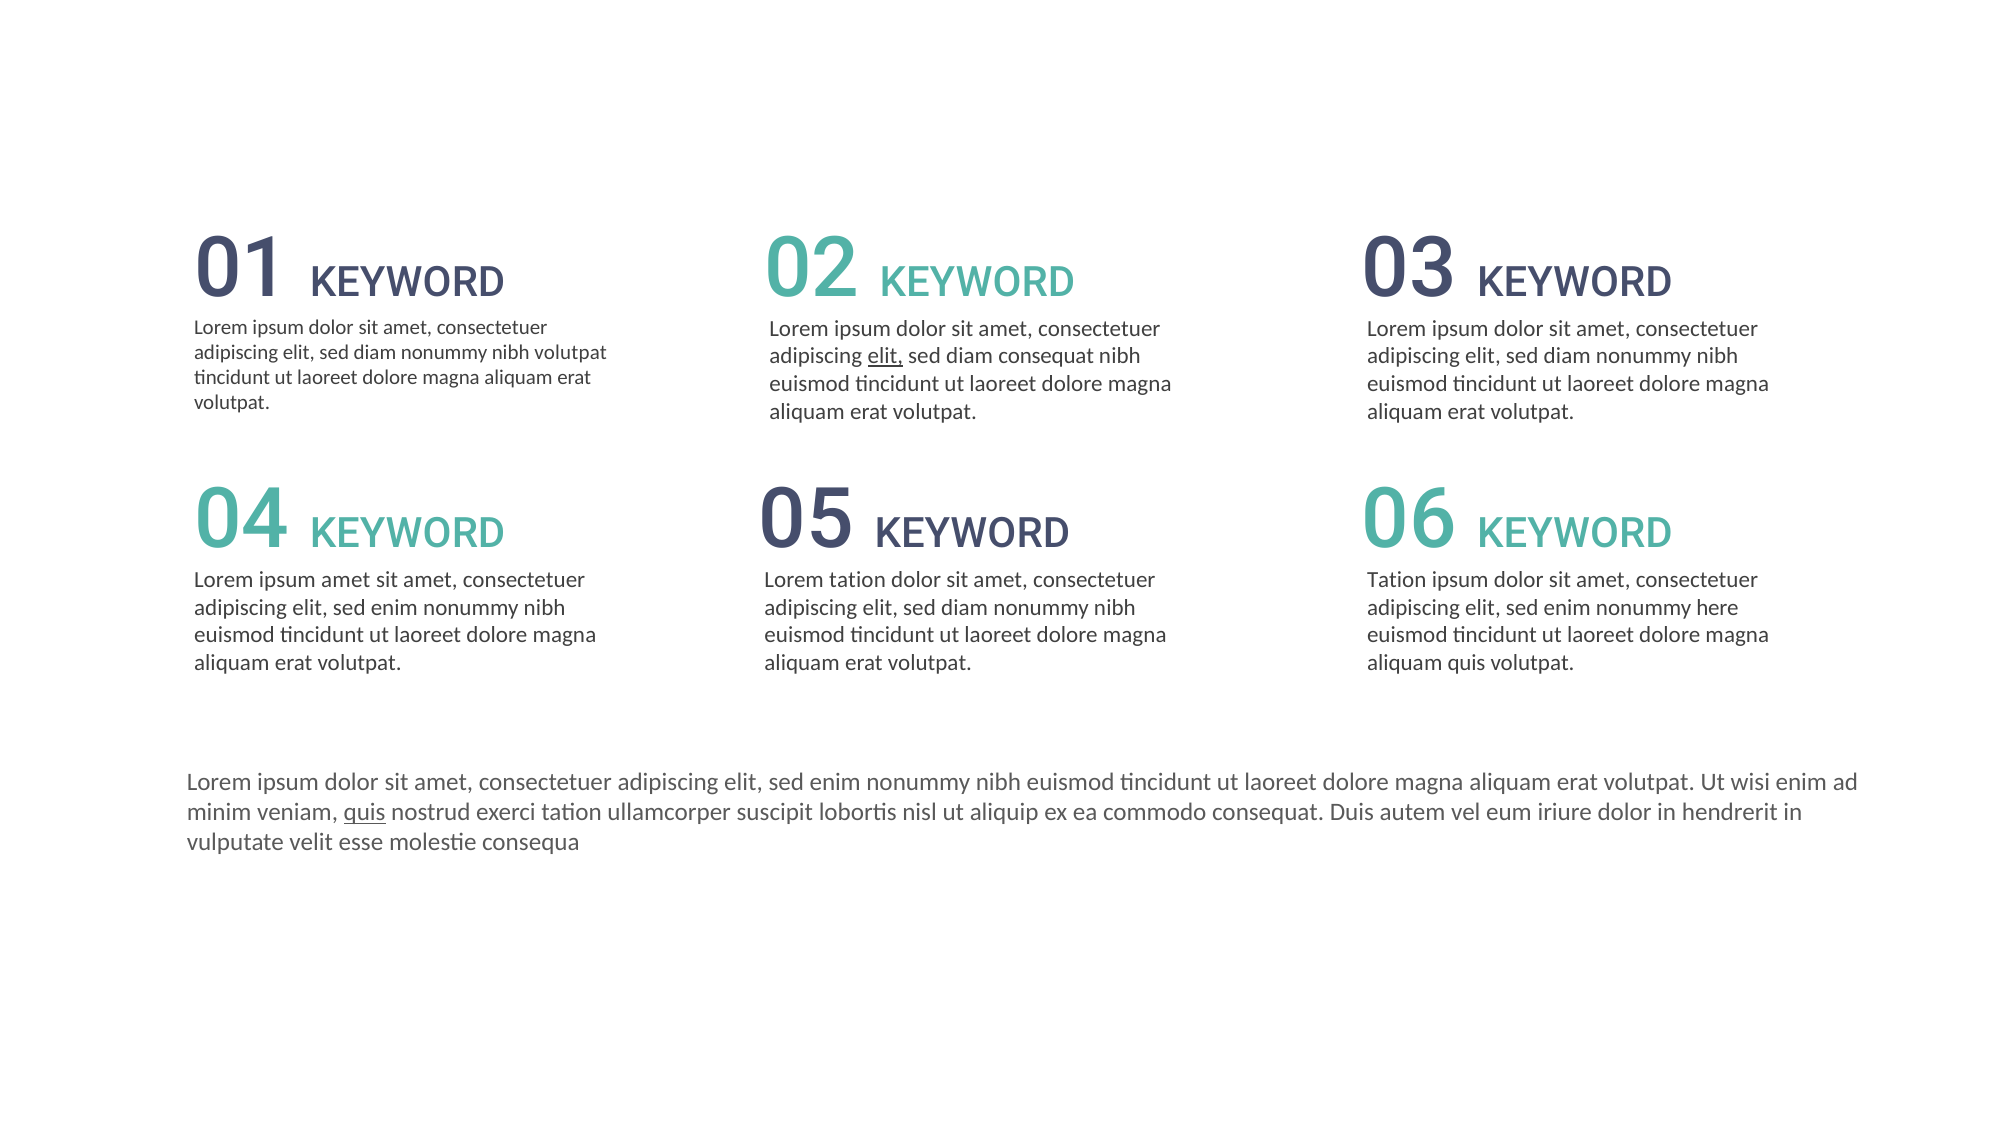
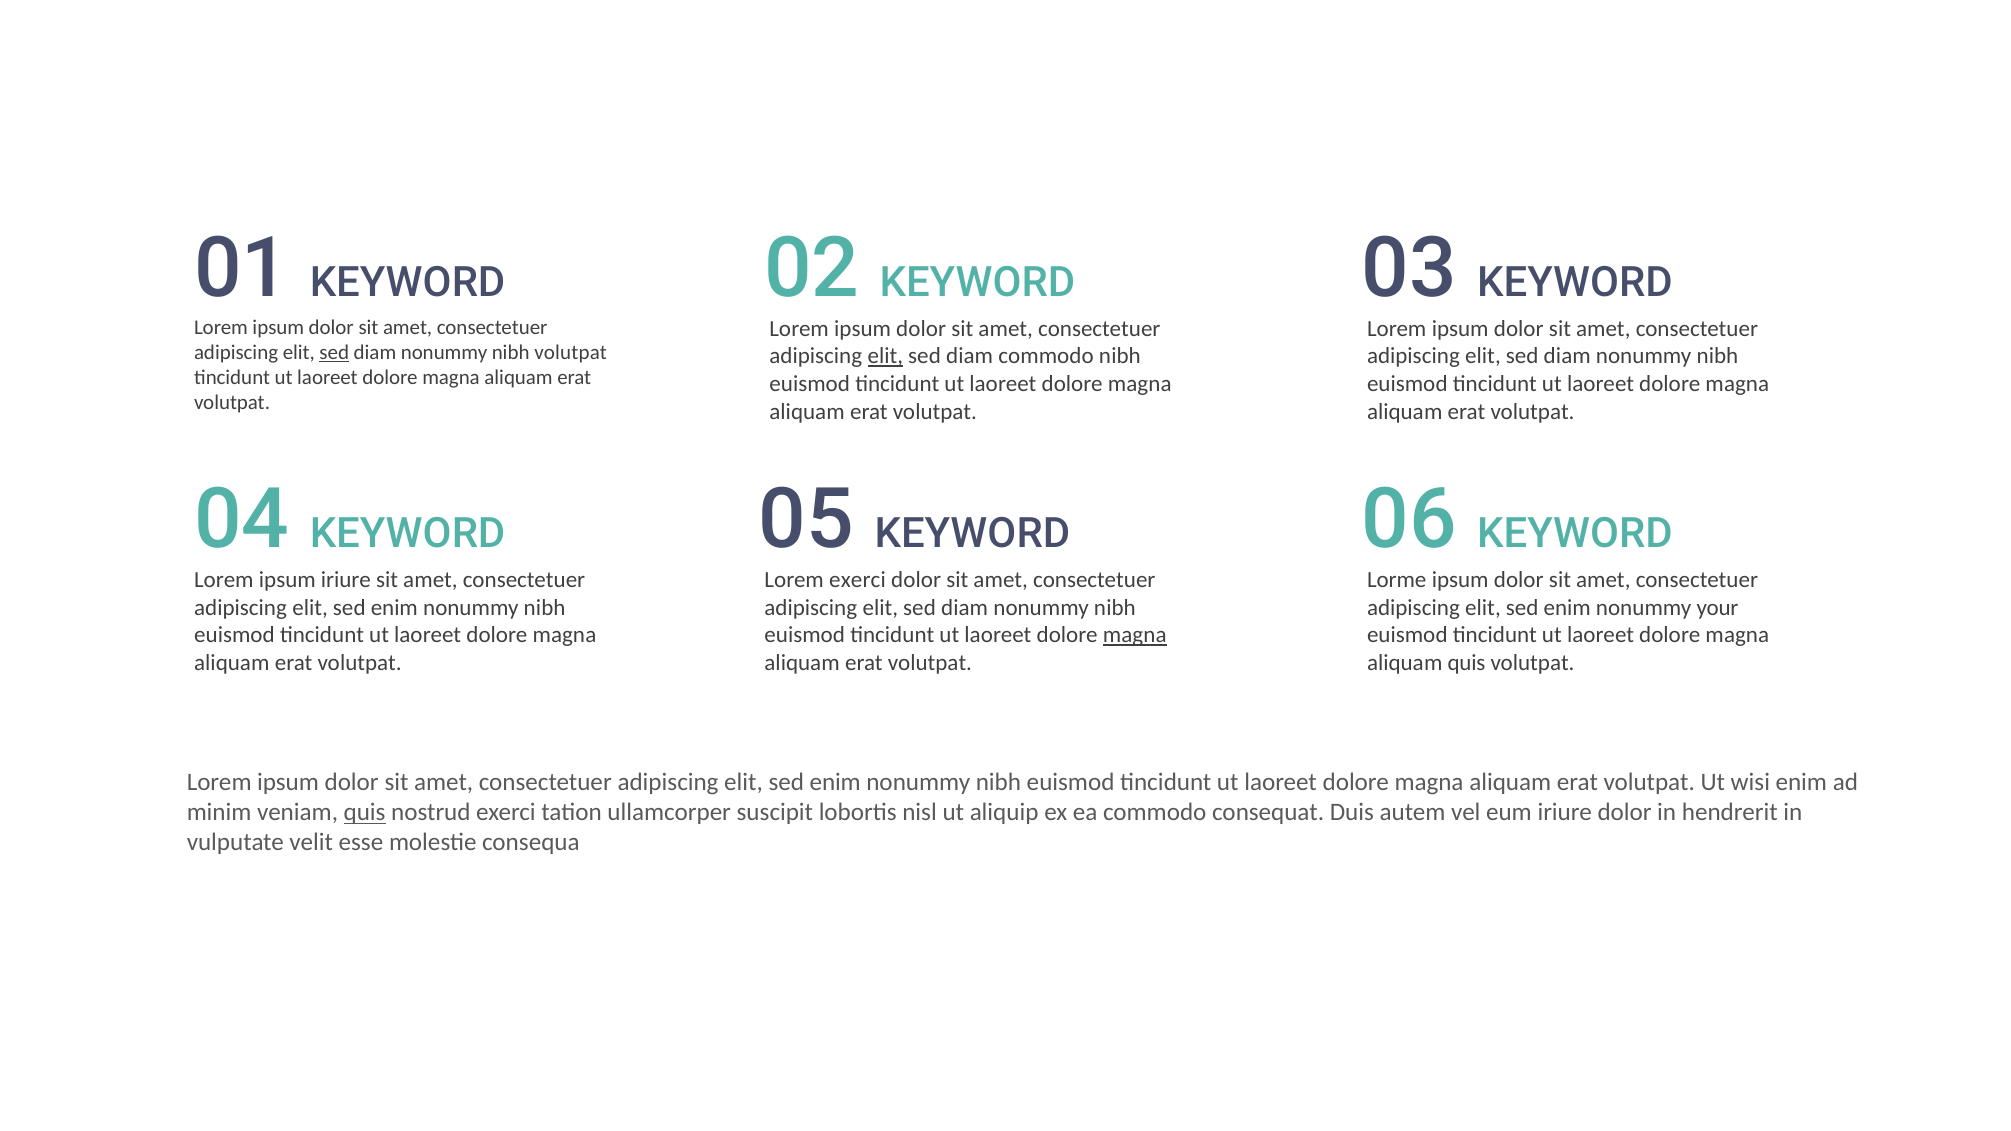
sed underline: none -> present (334, 352)
diam consequat: consequat -> commodo (1046, 356)
ipsum amet: amet -> iriure (346, 580)
Lorem tation: tation -> exerci (858, 580)
Tation: Tation -> Lorme (1397, 580)
here: here -> your (1718, 608)
magna underline: none -> present (1135, 635)
